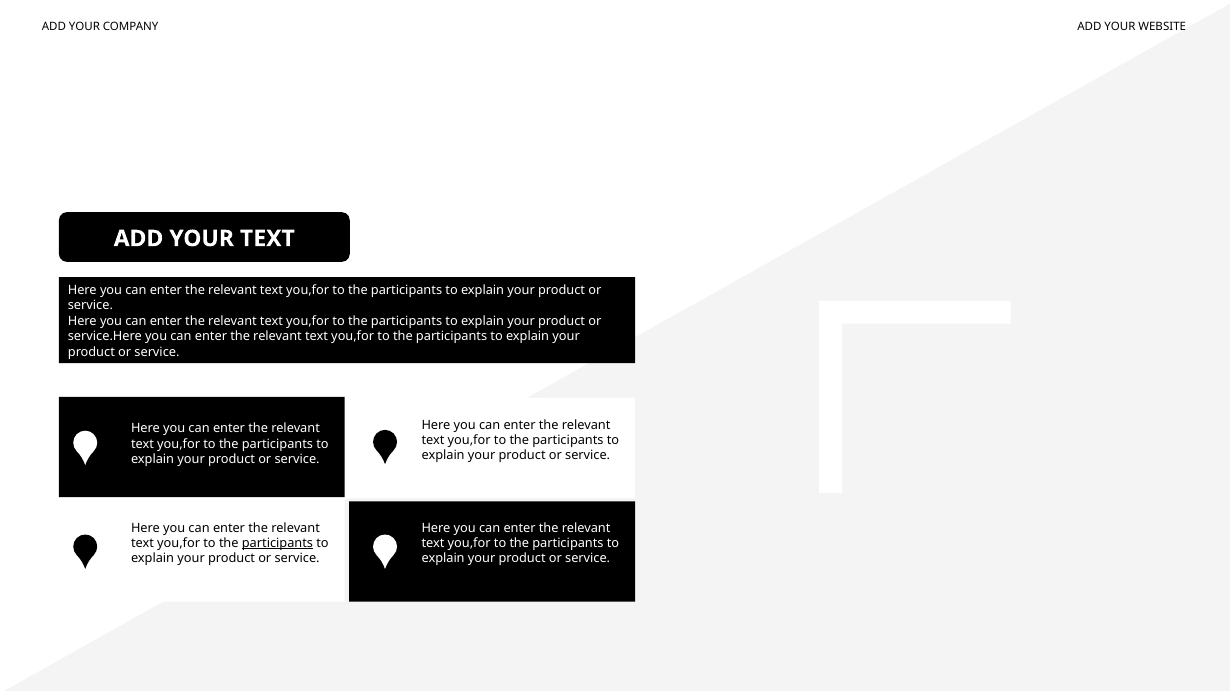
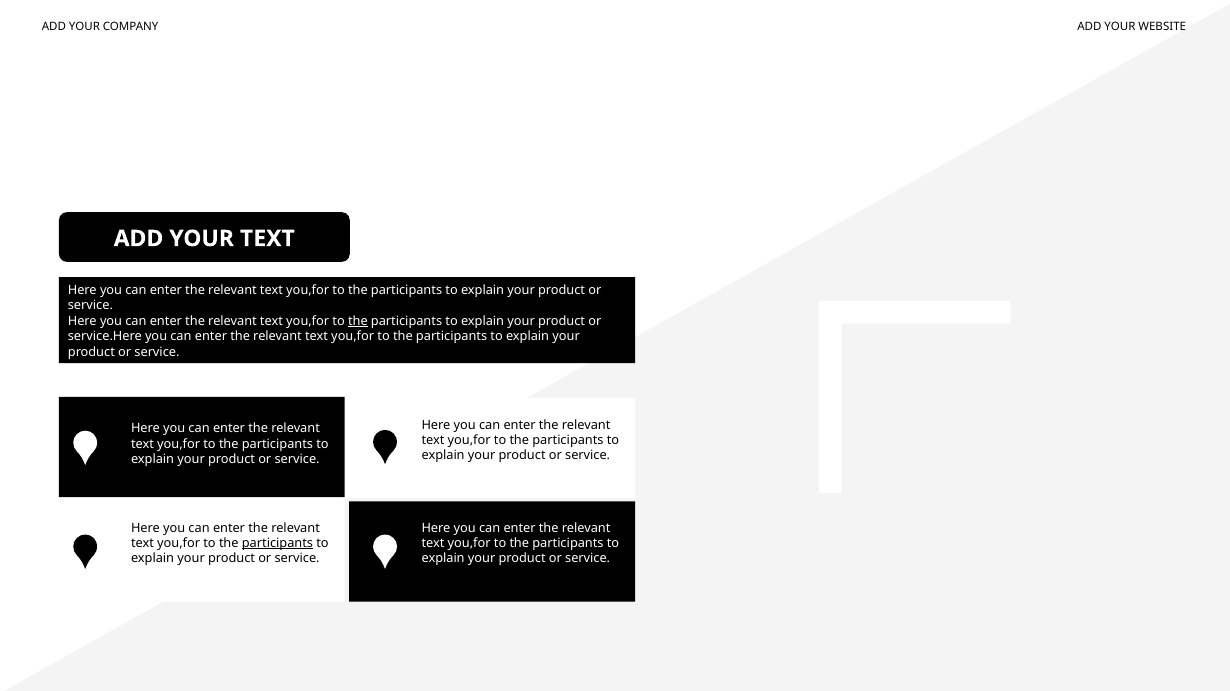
the underline: none -> present (358, 321)
